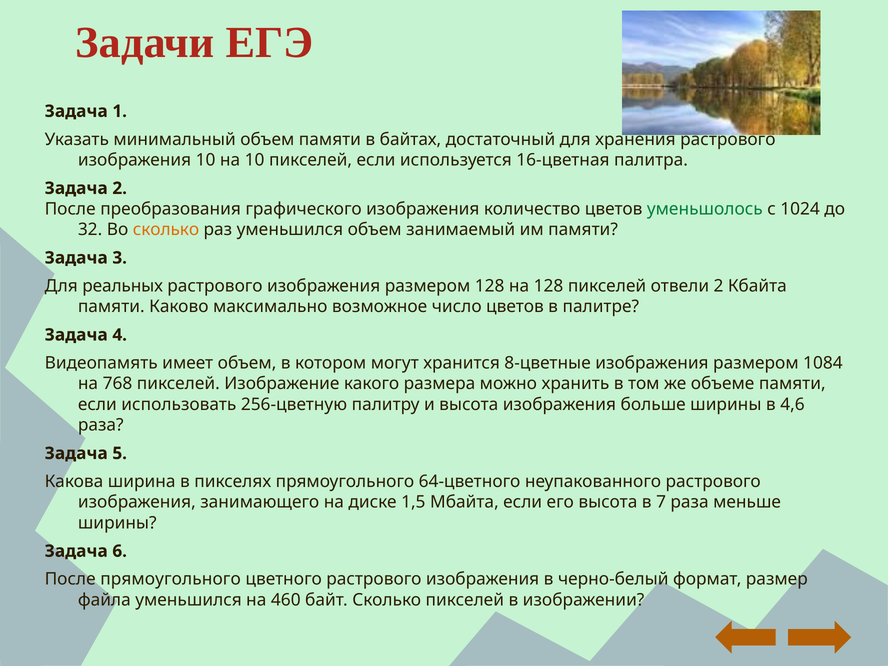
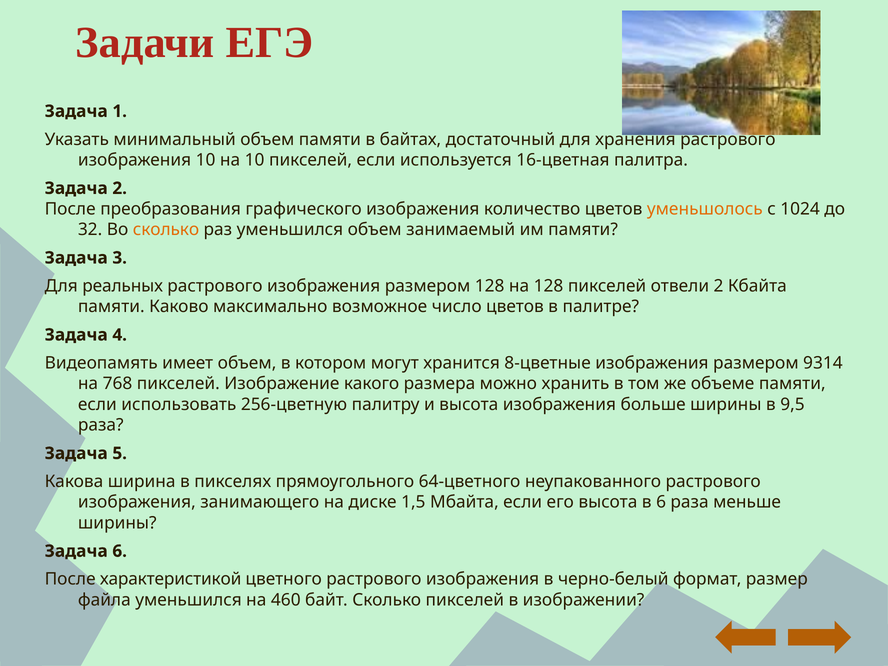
уменьшолось colour: green -> orange (705, 209)
1084: 1084 -> 9314 (823, 363)
4,6: 4,6 -> 9,5 (792, 404)
в 7: 7 -> 6 (661, 502)
После прямоугольного: прямоугольного -> характеристикой (171, 579)
